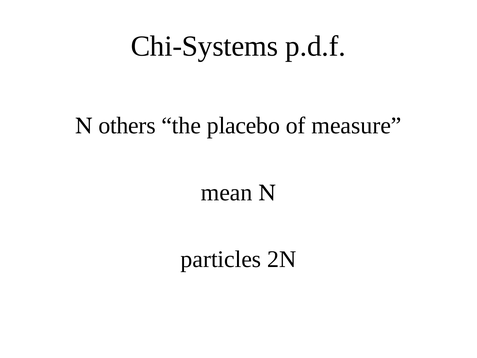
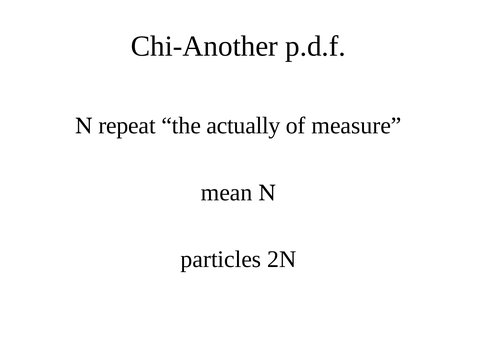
Chi-Systems: Chi-Systems -> Chi-Another (204, 46)
others: others -> repeat (127, 126)
placebo: placebo -> actually (243, 126)
